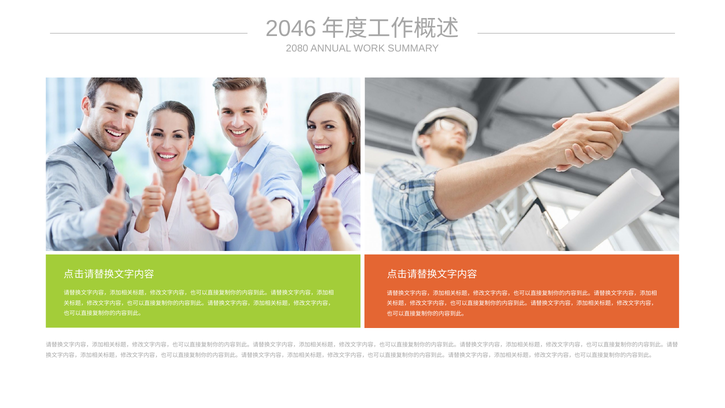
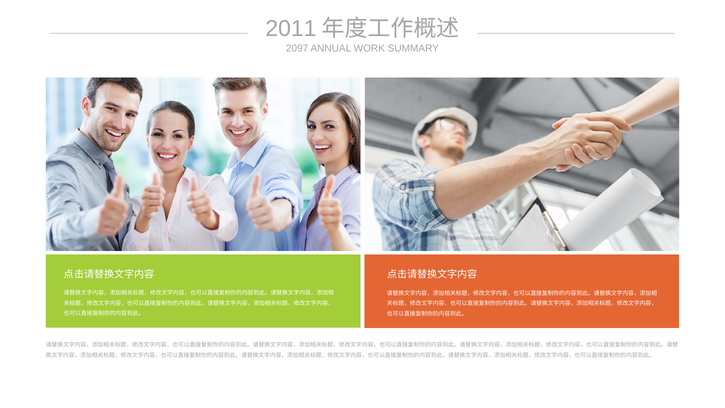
2046: 2046 -> 2011 (291, 29)
2080: 2080 -> 2097 (297, 49)
